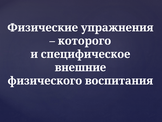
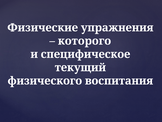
внешние: внешние -> текущий (80, 67)
